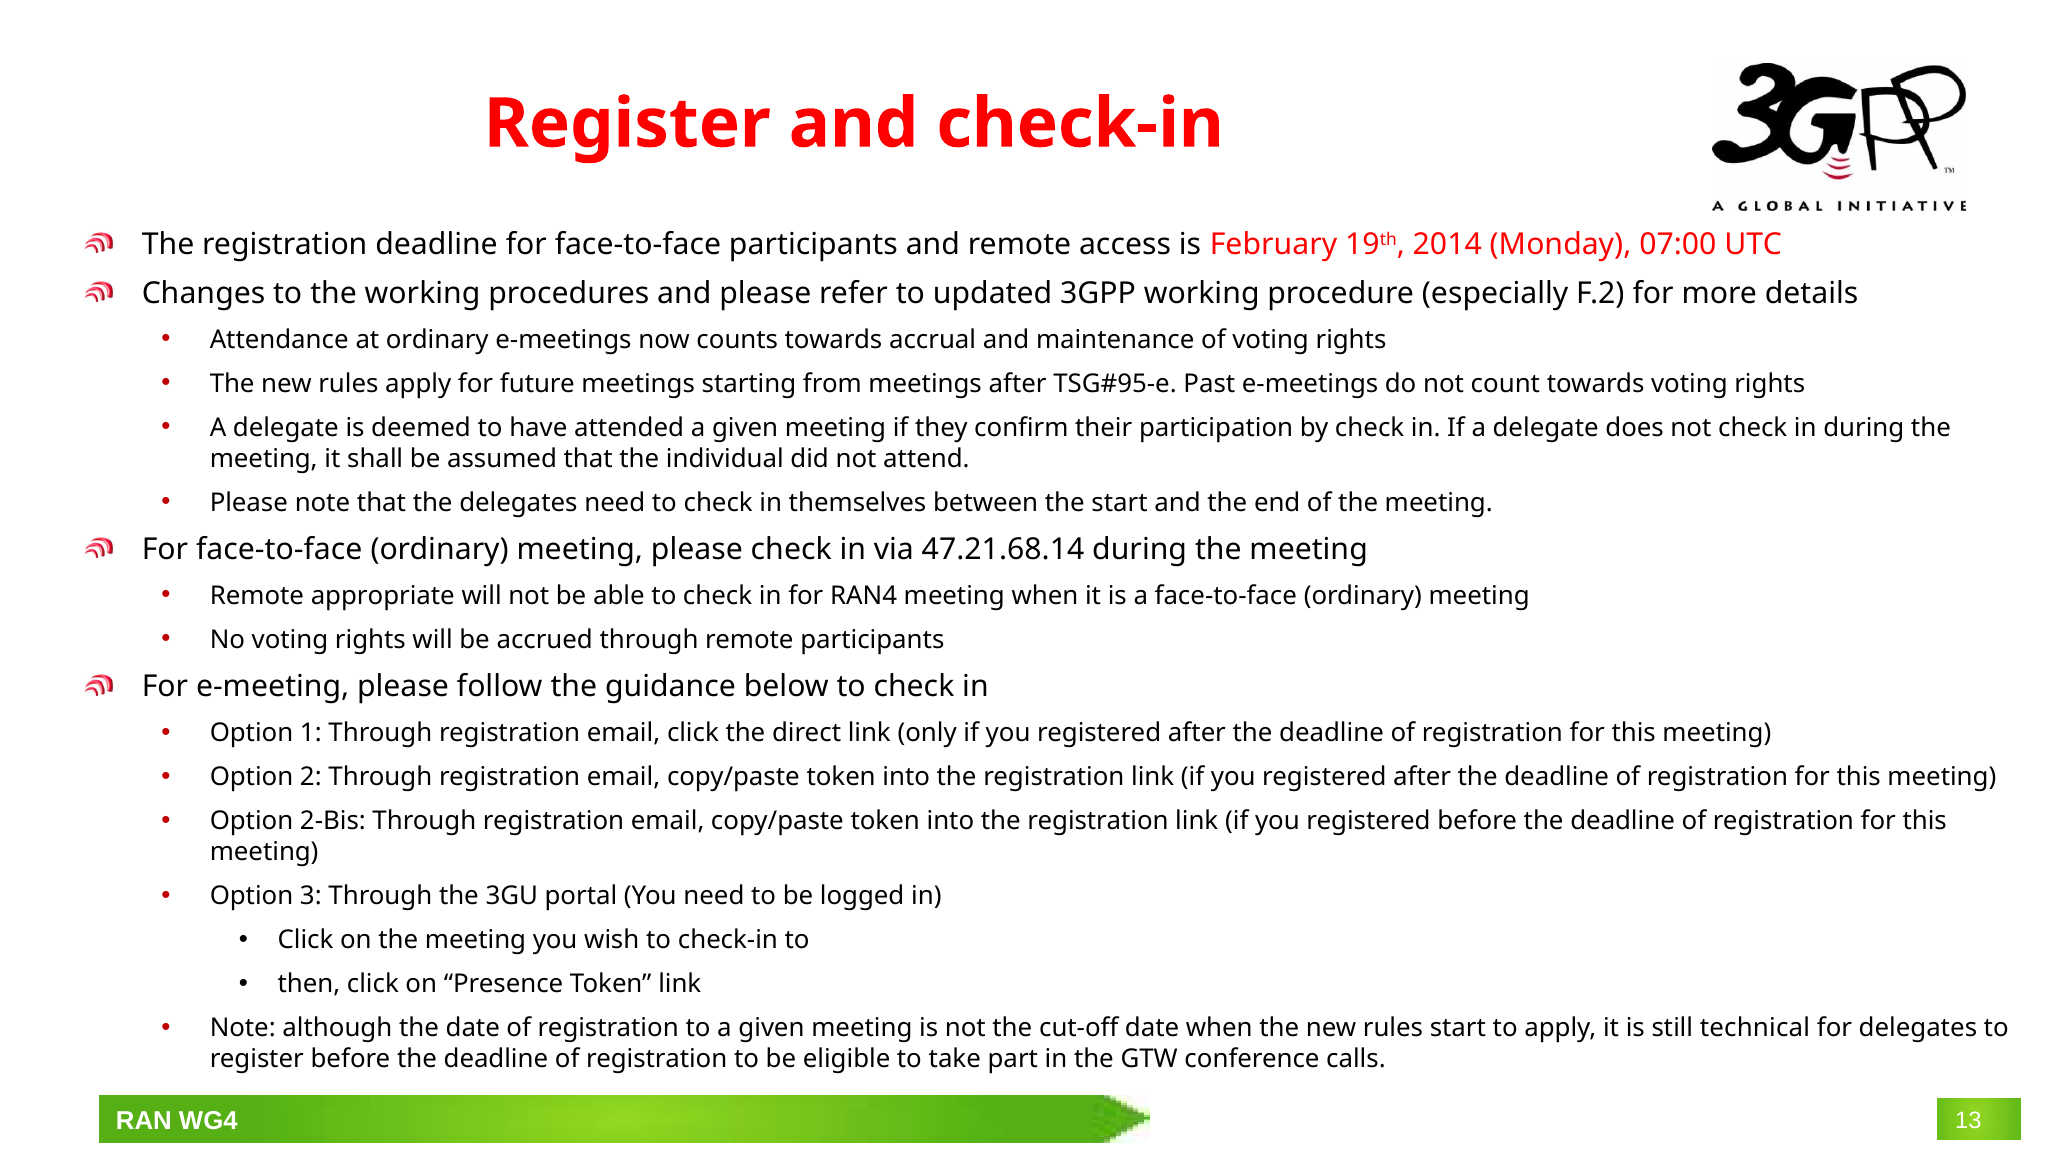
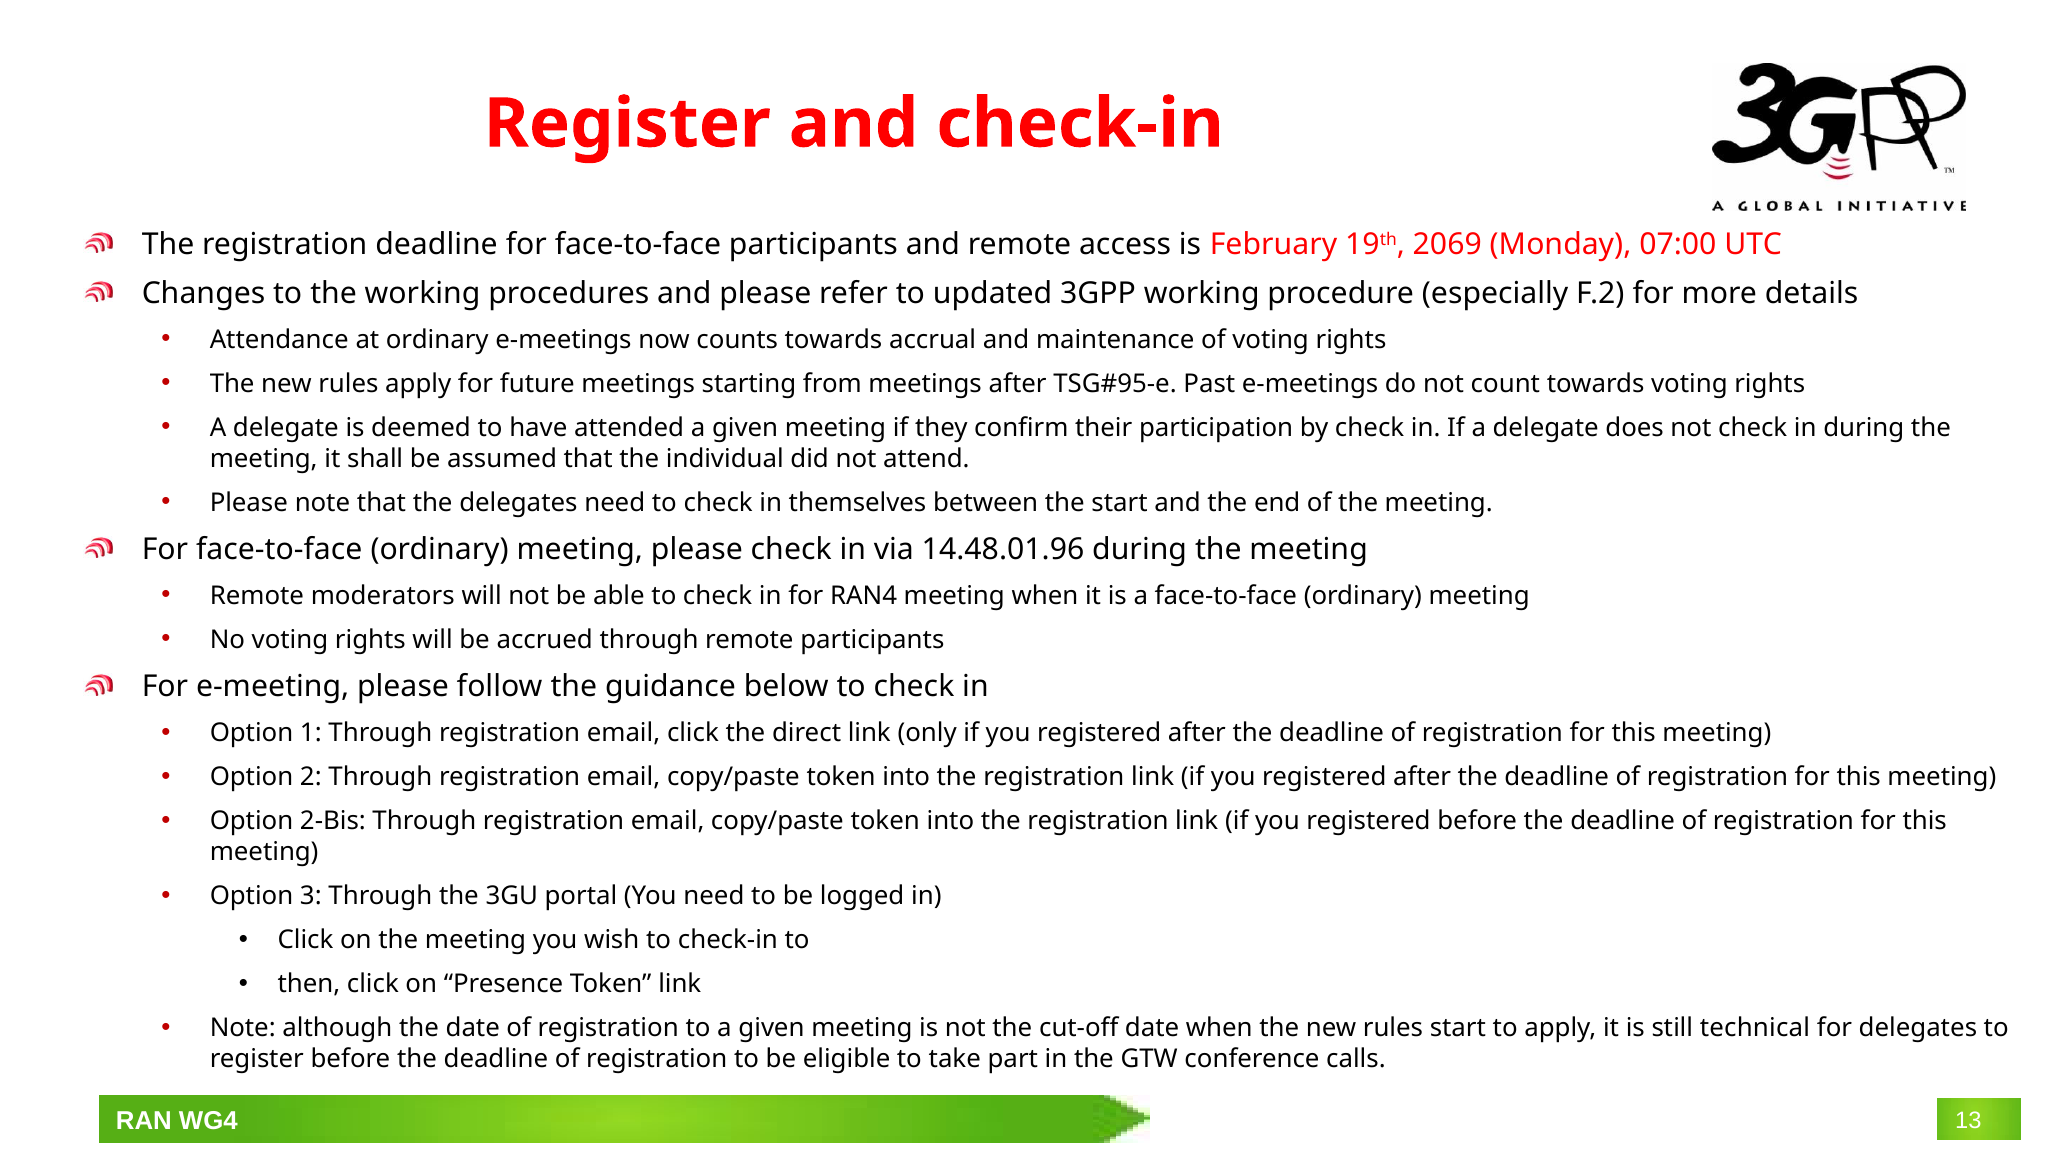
2014: 2014 -> 2069 (1447, 244)
47.21.68.14: 47.21.68.14 -> 14.48.01.96 (1003, 549)
appropriate: appropriate -> moderators (383, 596)
